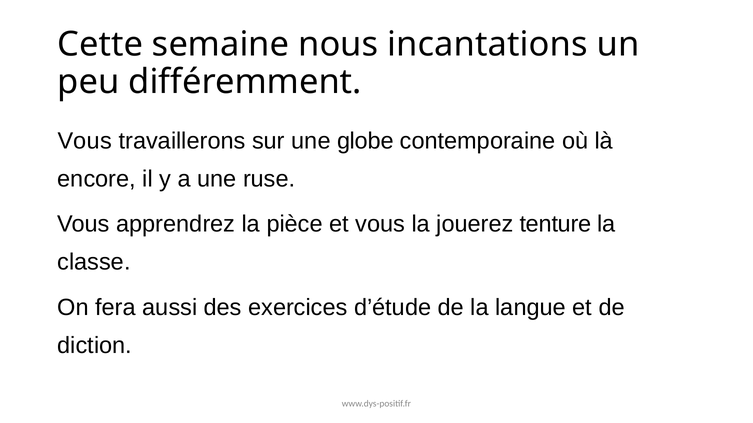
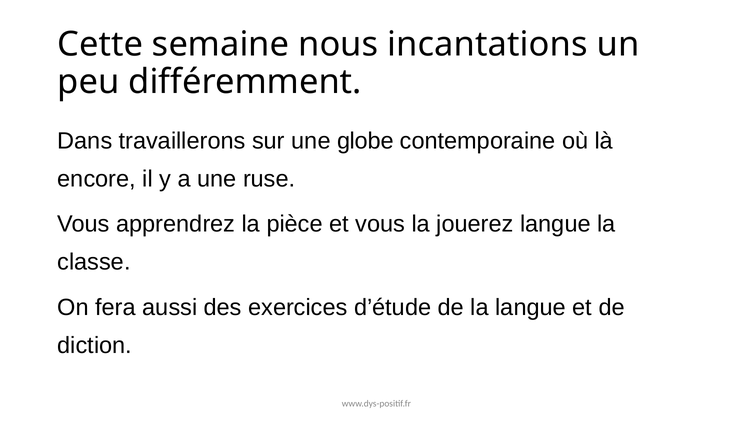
Vous: Vous -> Dans (85, 141)
jouerez tenture: tenture -> langue (555, 224)
